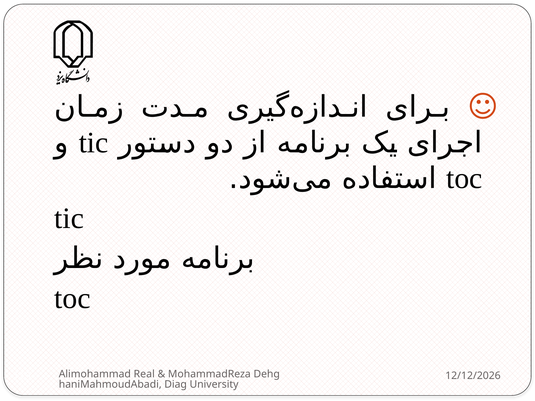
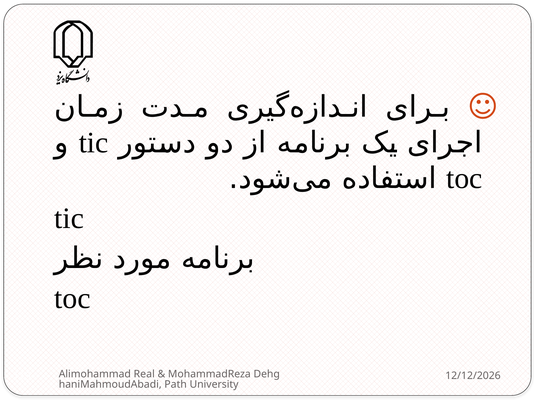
Diag: Diag -> Path (176, 385)
